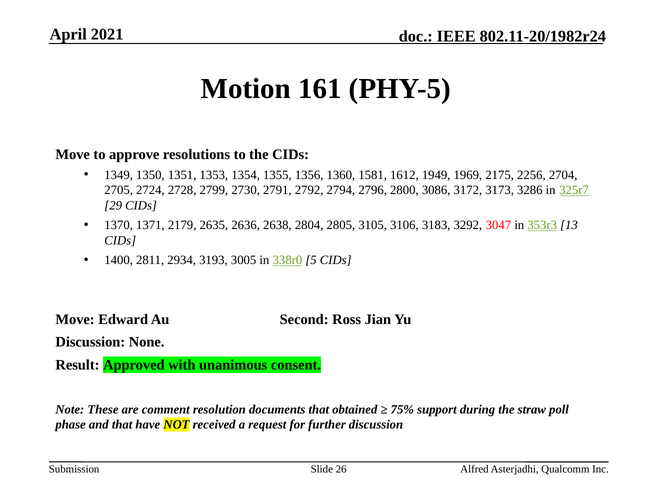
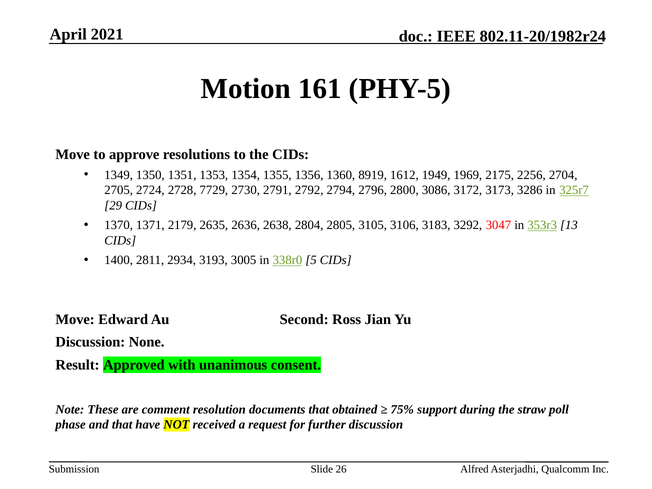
1581: 1581 -> 8919 (373, 175)
2799: 2799 -> 7729 (214, 190)
